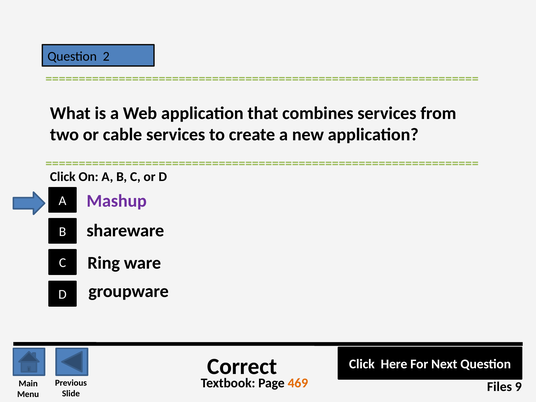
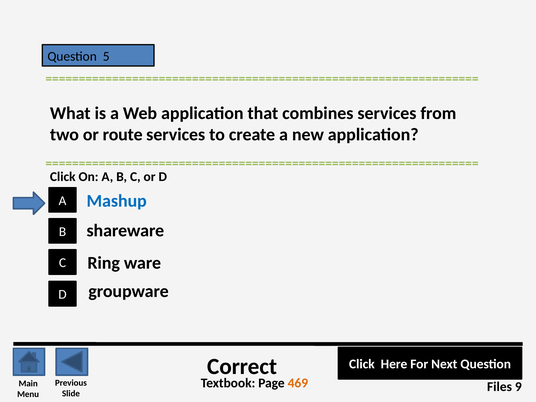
2: 2 -> 5 (106, 56)
cable: cable -> route (123, 135)
Mashup colour: purple -> blue (117, 201)
